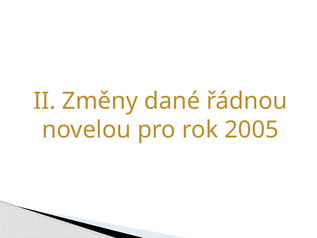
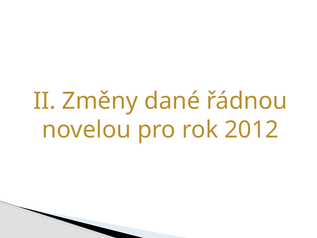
2005: 2005 -> 2012 (252, 130)
